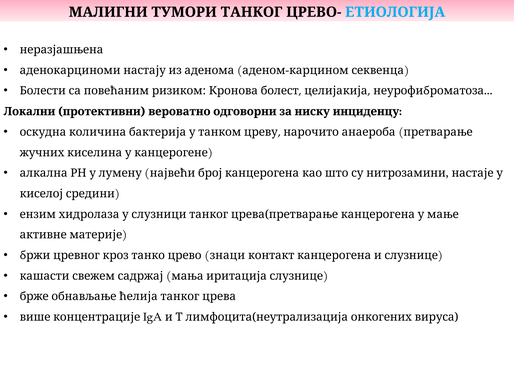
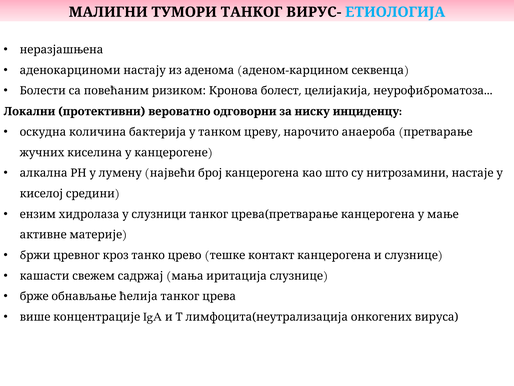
ЦРЕВО-: ЦРЕВО- -> ВИРУС- (314, 12)
знаци: знаци -> тешке (228, 255)
